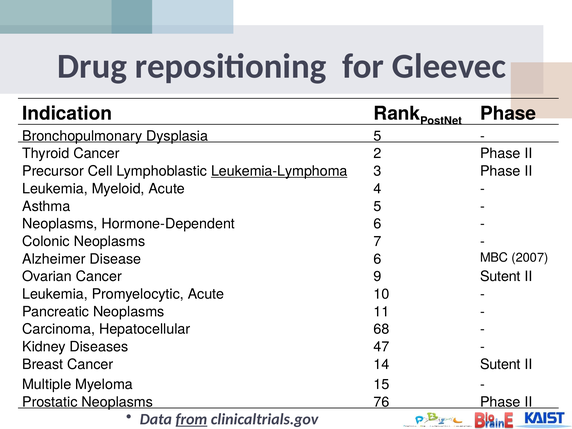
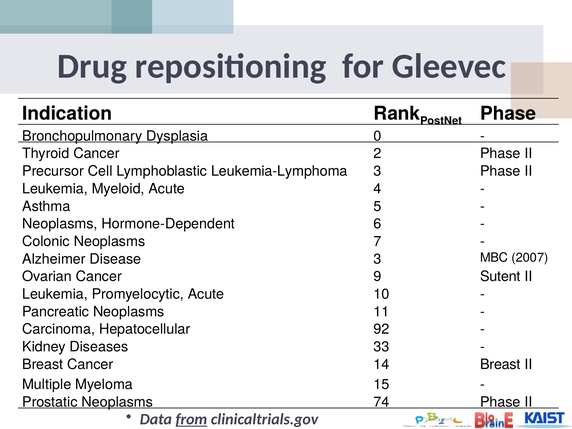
Dysplasia 5: 5 -> 0 (378, 136)
Leukemia-Lymphoma underline: present -> none (279, 171)
Disease 6: 6 -> 3 (378, 259)
68: 68 -> 92 (382, 329)
47: 47 -> 33 (382, 347)
14 Sutent: Sutent -> Breast (500, 364)
76: 76 -> 74 (382, 402)
